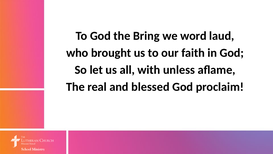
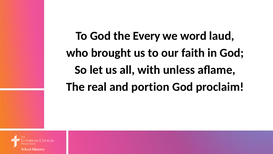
Bring: Bring -> Every (146, 36)
blessed: blessed -> portion (150, 87)
